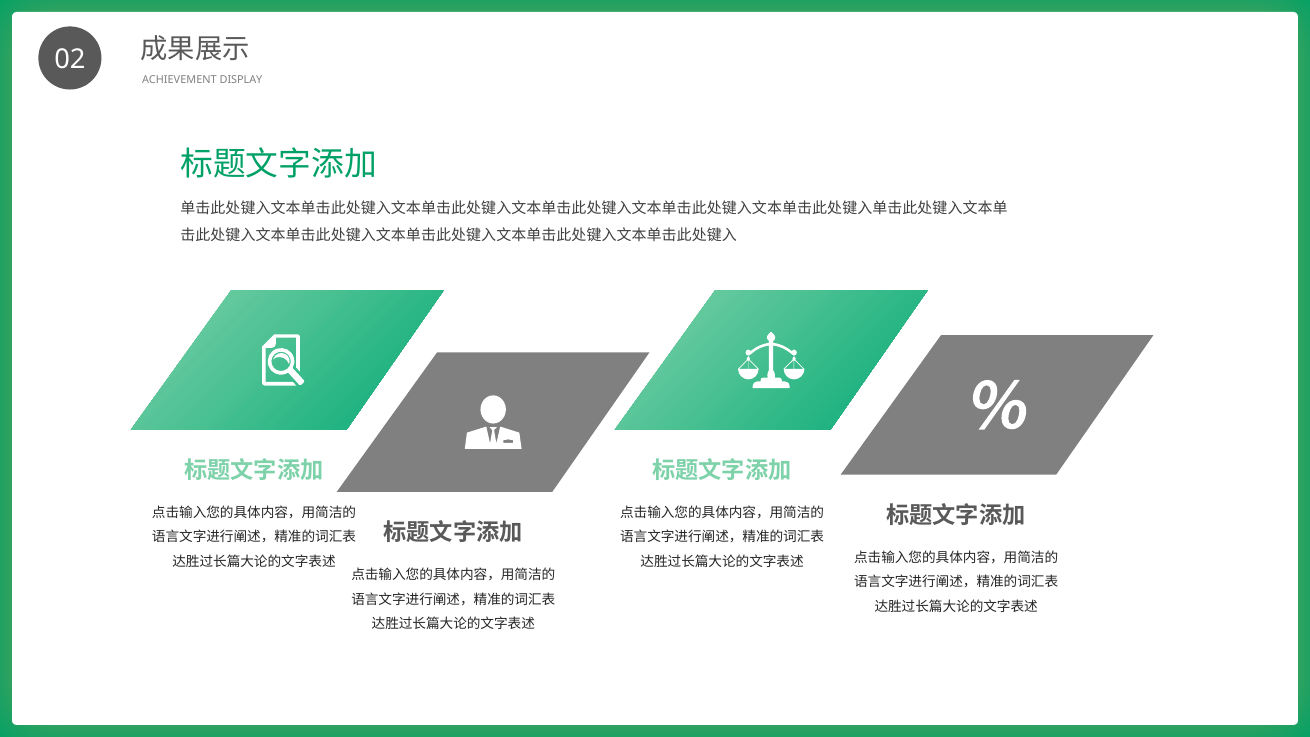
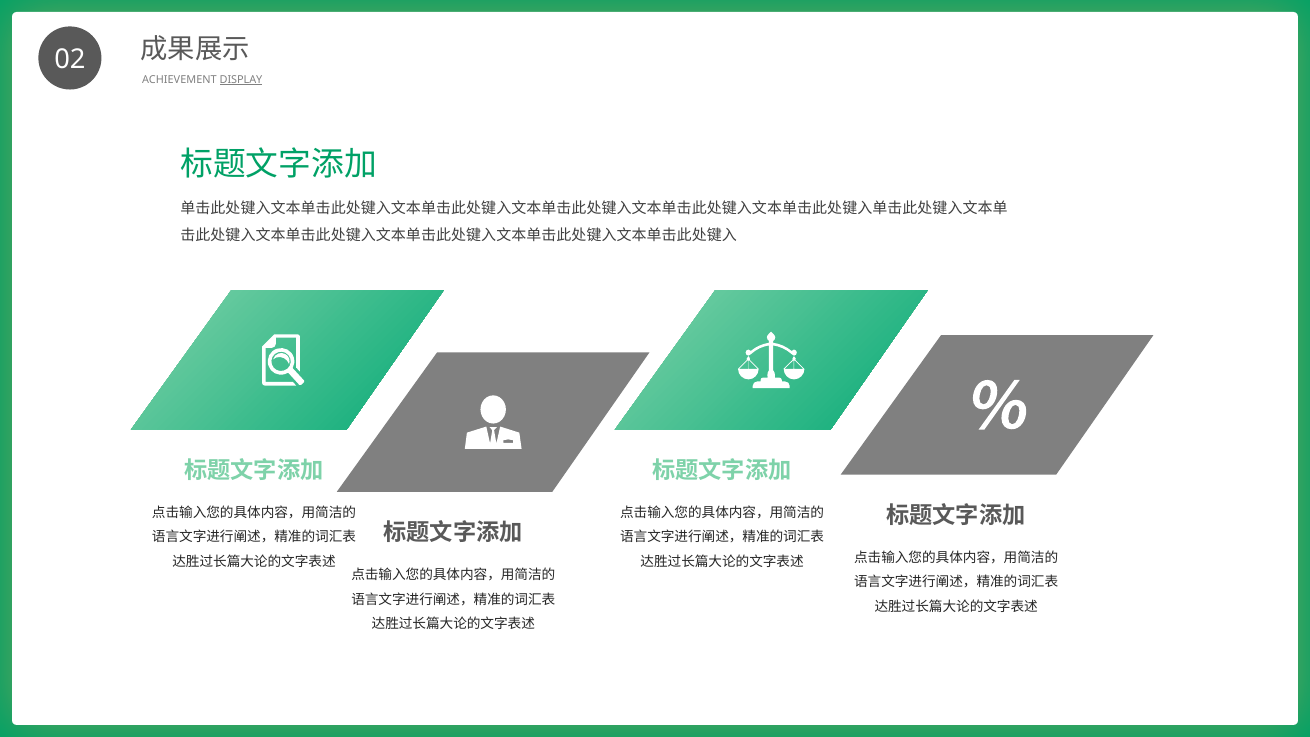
DISPLAY underline: none -> present (241, 80)
